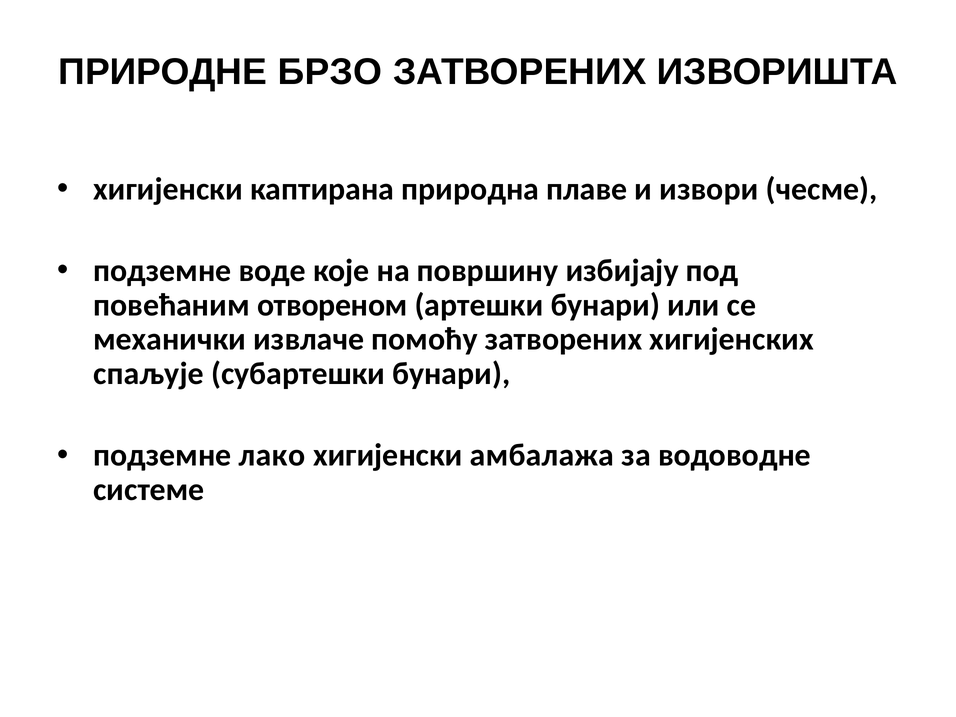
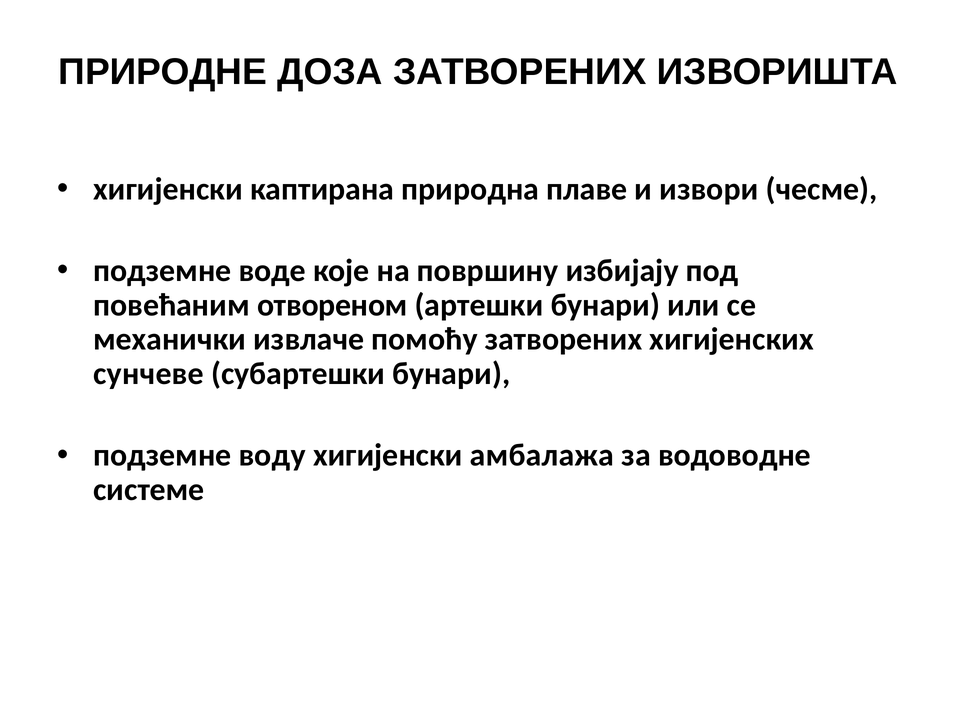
БРЗО: БРЗО -> ДОЗА (330, 72)
спаљује: спаљује -> сунчeвe (149, 374)
лако: лако -> воду (272, 455)
